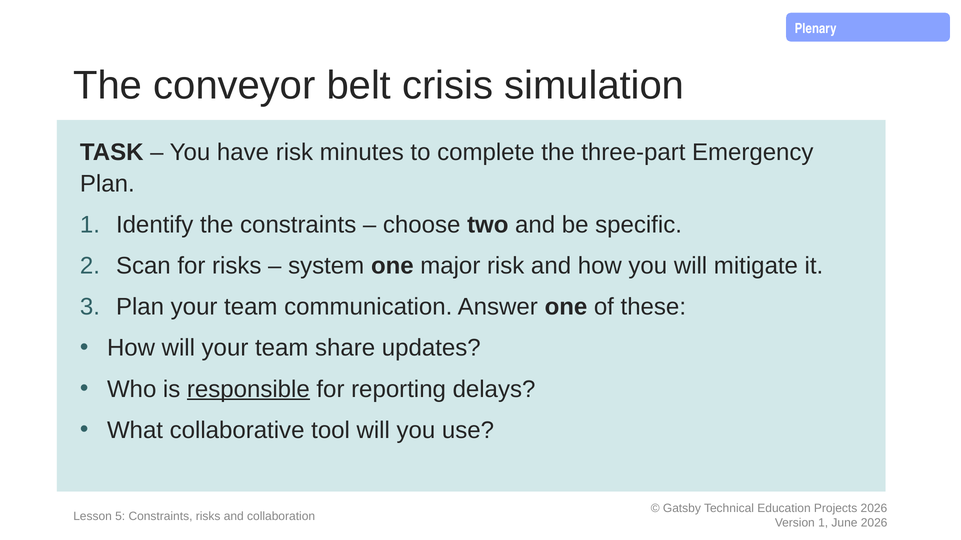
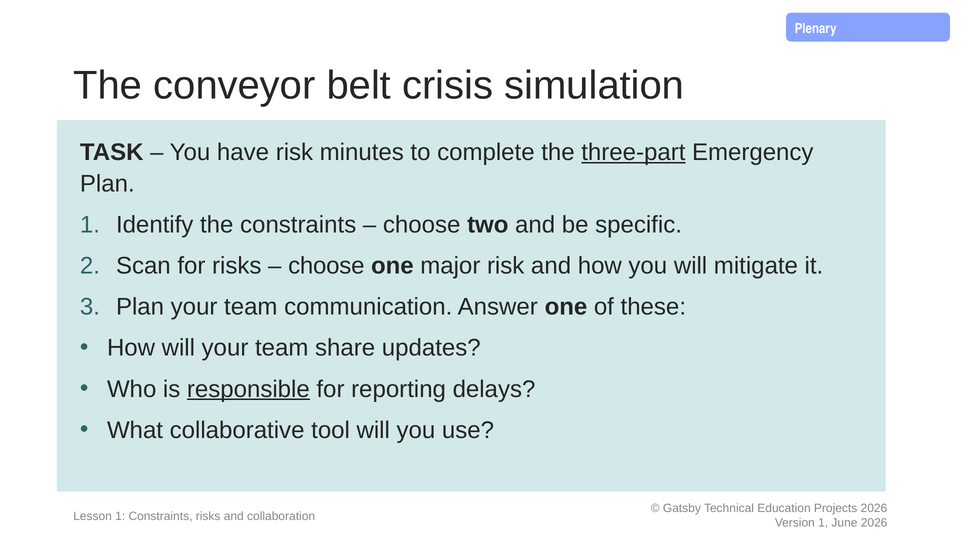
three-part underline: none -> present (633, 153)
system: system -> choose (326, 266)
Lesson 5: 5 -> 1 (120, 517)
